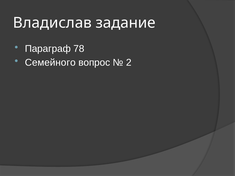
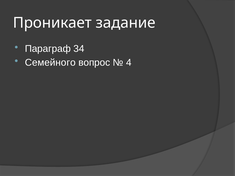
Владислав: Владислав -> Проникает (52, 23)
78: 78 -> 34 (79, 49)
2: 2 -> 4 (129, 63)
